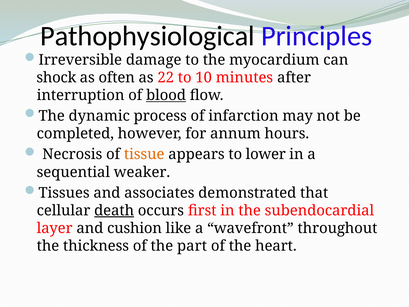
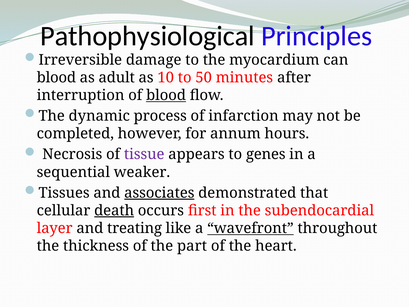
shock: shock -> blood (56, 78)
often: often -> adult (117, 78)
22: 22 -> 10 (166, 78)
10: 10 -> 50 (204, 78)
tissue colour: orange -> purple (144, 154)
lower: lower -> genes (266, 154)
associates underline: none -> present (159, 193)
cushion: cushion -> treating (135, 228)
wavefront underline: none -> present (250, 228)
